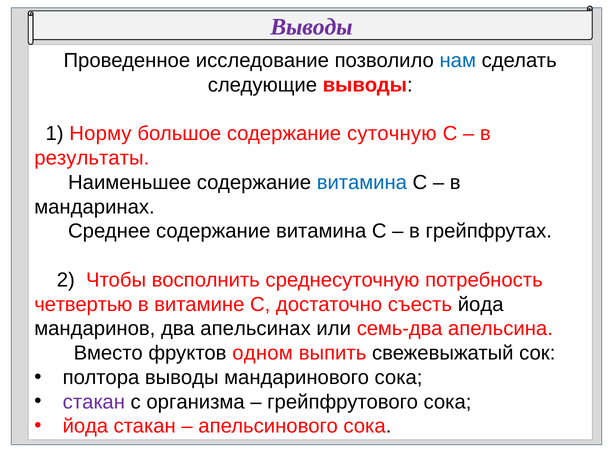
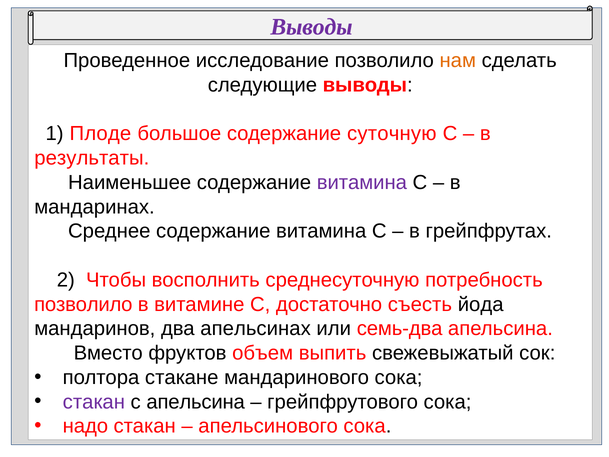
нам colour: blue -> orange (458, 61)
Норму: Норму -> Плоде (100, 134)
витамина colour: blue -> purple (362, 182)
четвертью: четвертью -> позволило (83, 304)
одном: одном -> объем (263, 353)
полтора выводы: выводы -> стакане (182, 377)
с организма: организма -> апельсина (196, 402)
йода: йода -> надо (85, 426)
